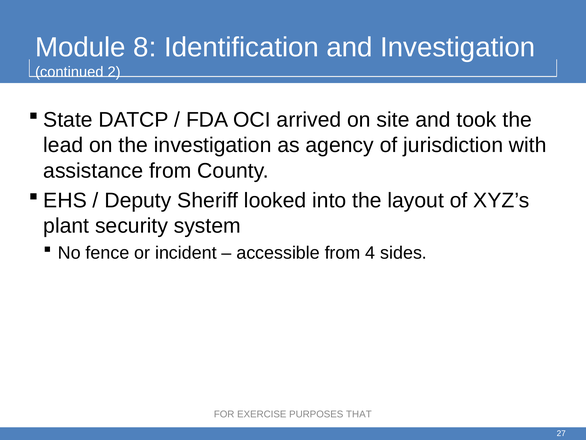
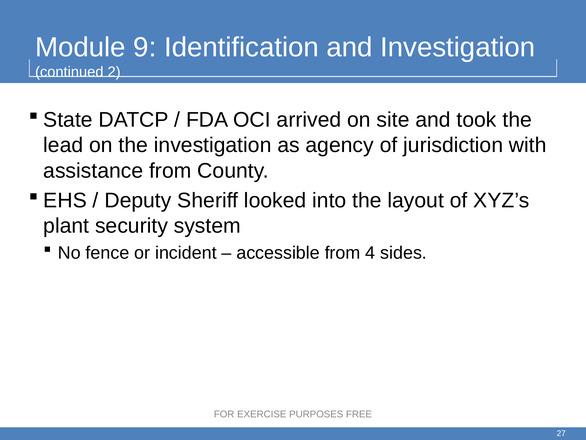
8: 8 -> 9 (145, 47)
THAT: THAT -> FREE (359, 414)
